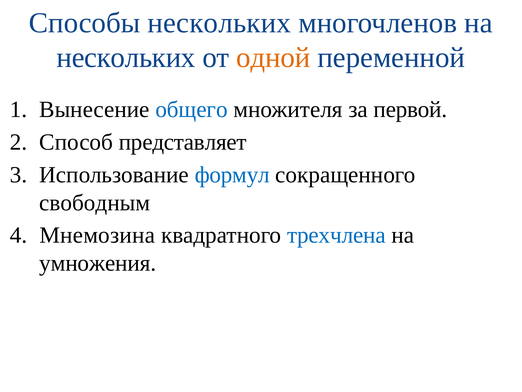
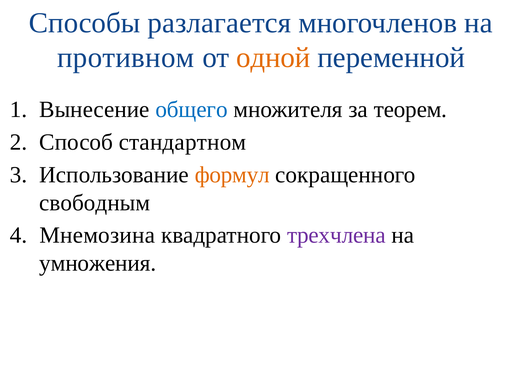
Способы нескольких: нескольких -> разлагается (219, 23)
нескольких: нескольких -> противном (126, 58)
первой: первой -> теорем (410, 110)
представляет: представляет -> стандартном (183, 142)
формул colour: blue -> orange (232, 175)
трехчлена colour: blue -> purple (336, 235)
